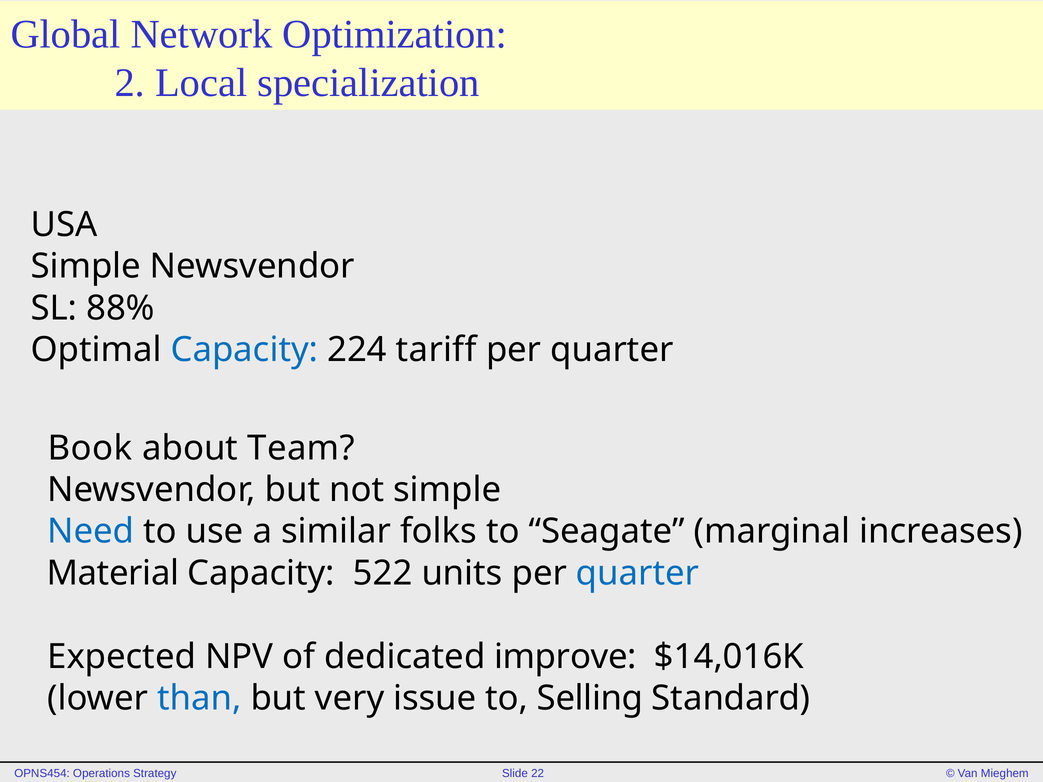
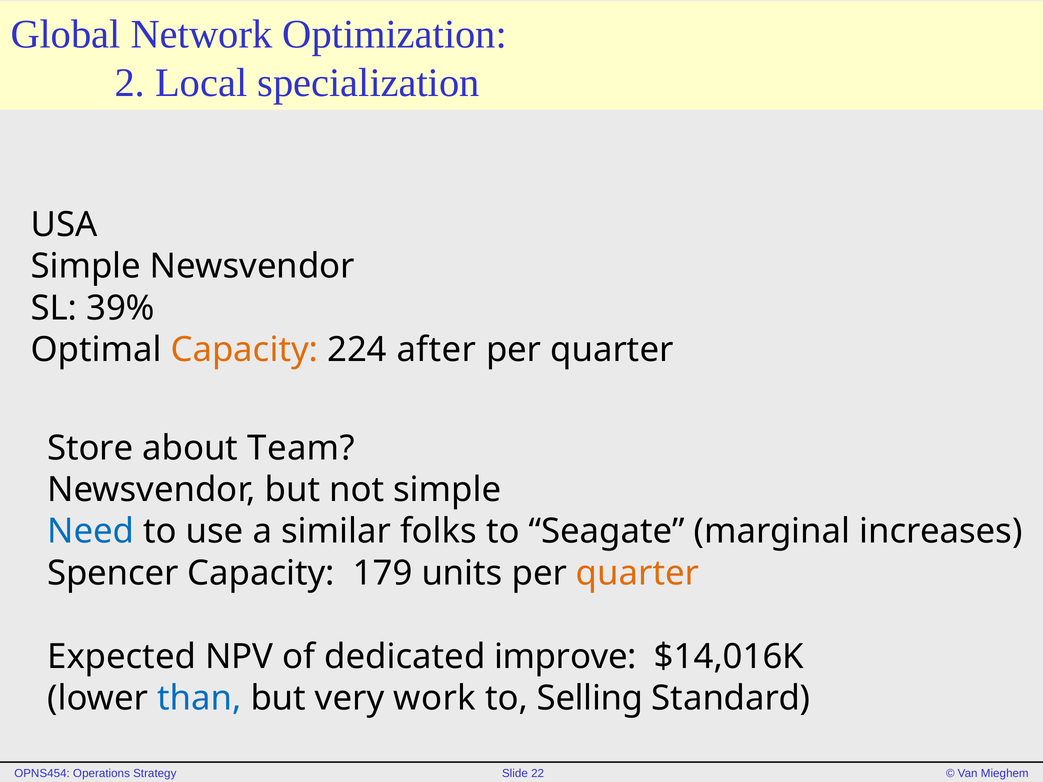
88%: 88% -> 39% (121, 308)
Capacity colour: blue -> orange (244, 350)
tariff: tariff -> after (436, 350)
Book: Book -> Store (90, 448)
Material: Material -> Spencer (113, 573)
522: 522 -> 179 (383, 573)
quarter colour: blue -> orange (638, 573)
issue: issue -> work (435, 699)
